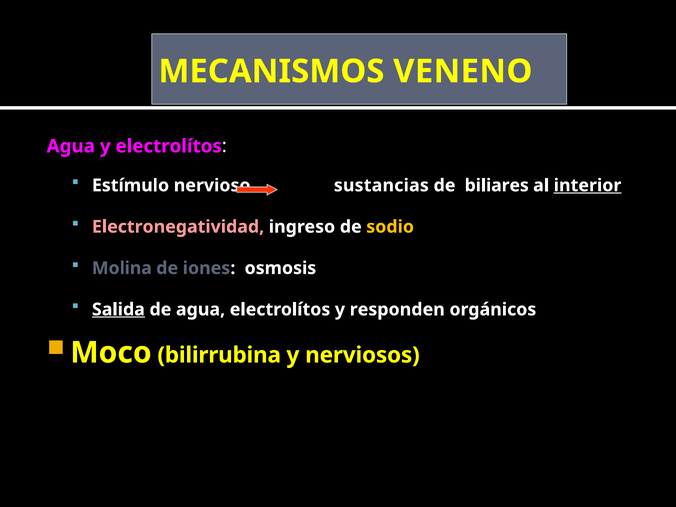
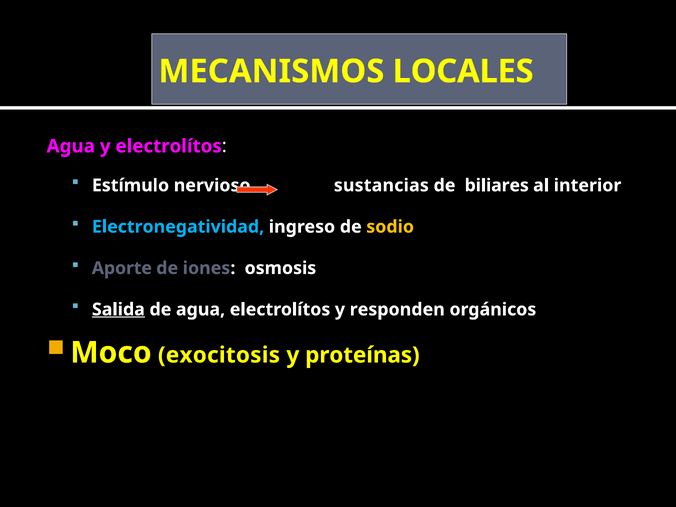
VENENO: VENENO -> LOCALES (463, 71)
interior underline: present -> none (588, 185)
Electronegatividad colour: pink -> light blue (178, 227)
Molina: Molina -> Aporte (122, 268)
bilirrubina: bilirrubina -> exocitosis (219, 355)
nerviosos: nerviosos -> proteínas (362, 355)
